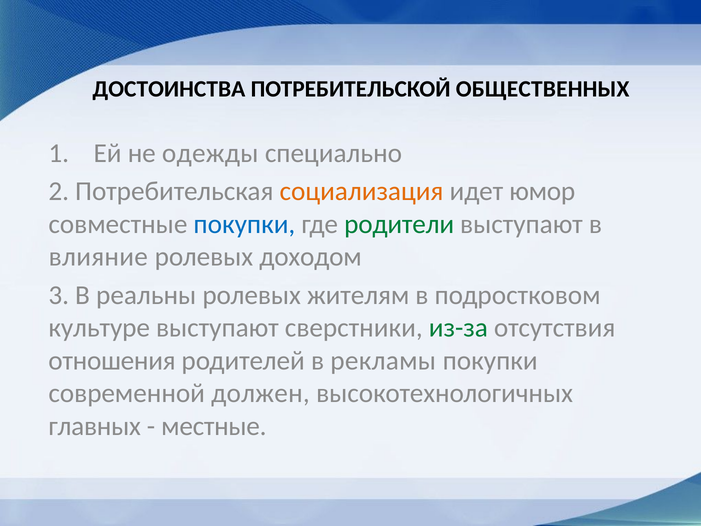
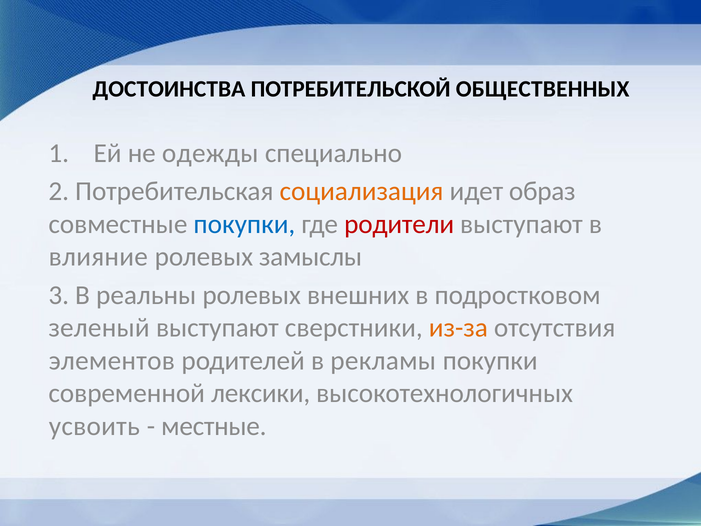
юмор: юмор -> образ (542, 191)
родители colour: green -> red (399, 224)
доходом: доходом -> замыслы (311, 257)
жителям: жителям -> внешних (358, 295)
культуре: культуре -> зеленый (99, 328)
из-за colour: green -> orange (458, 328)
отношения: отношения -> элементов (112, 360)
должен: должен -> лексики (261, 393)
главных: главных -> усвоить (94, 426)
